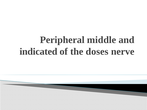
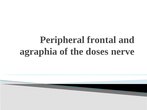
middle: middle -> frontal (102, 40)
indicated: indicated -> agraphia (38, 52)
